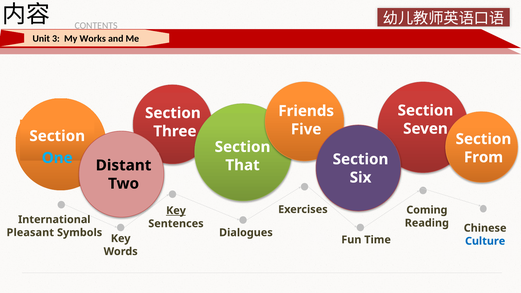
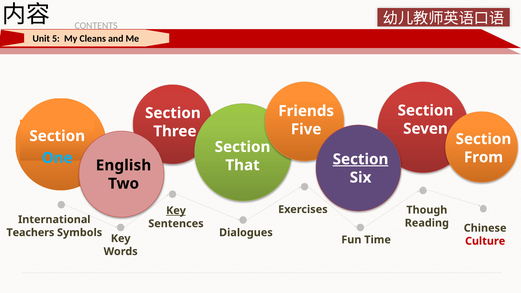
3: 3 -> 5 (56, 39)
Works: Works -> Cleans (93, 39)
Section underline: none -> present (361, 159)
Distant: Distant -> English (123, 165)
Coming: Coming -> Though (427, 210)
Pleasant: Pleasant -> Teachers (30, 233)
Culture colour: blue -> red (485, 241)
